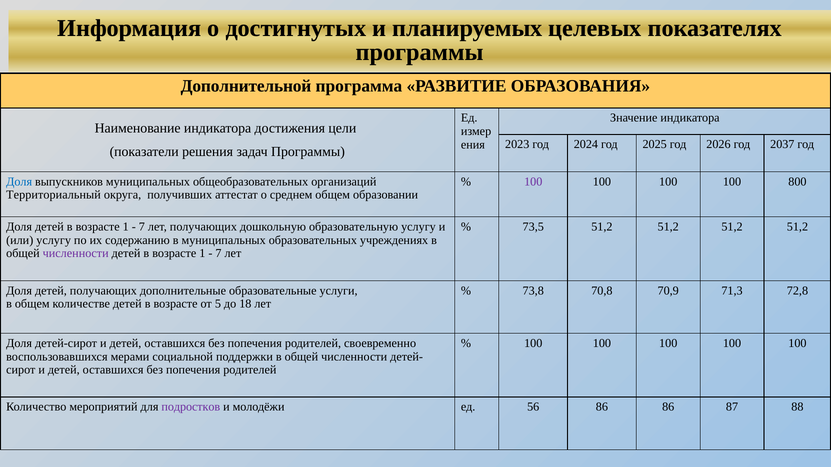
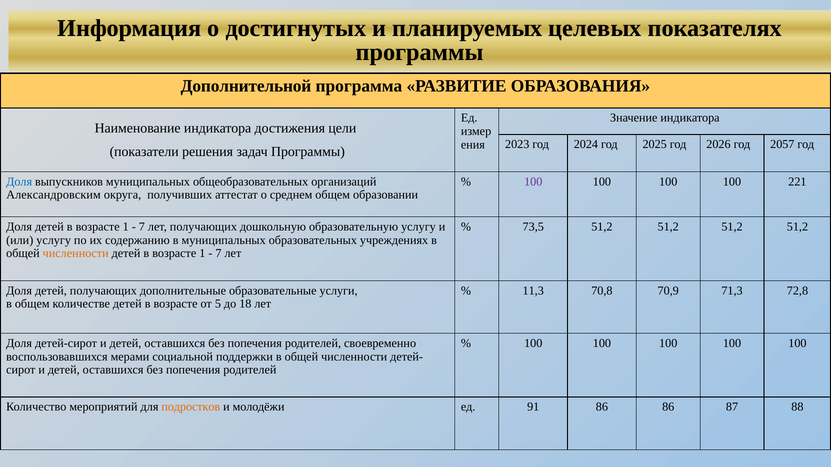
2037: 2037 -> 2057 (782, 144)
800: 800 -> 221 (797, 182)
Территориальный: Территориальный -> Александровским (54, 195)
численности colour: purple -> orange (76, 254)
73,8: 73,8 -> 11,3 (533, 291)
подростков colour: purple -> orange (191, 407)
56: 56 -> 91 (533, 407)
